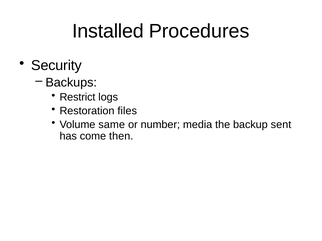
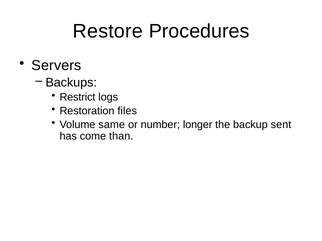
Installed: Installed -> Restore (108, 31)
Security: Security -> Servers (56, 66)
media: media -> longer (198, 125)
then: then -> than (121, 136)
